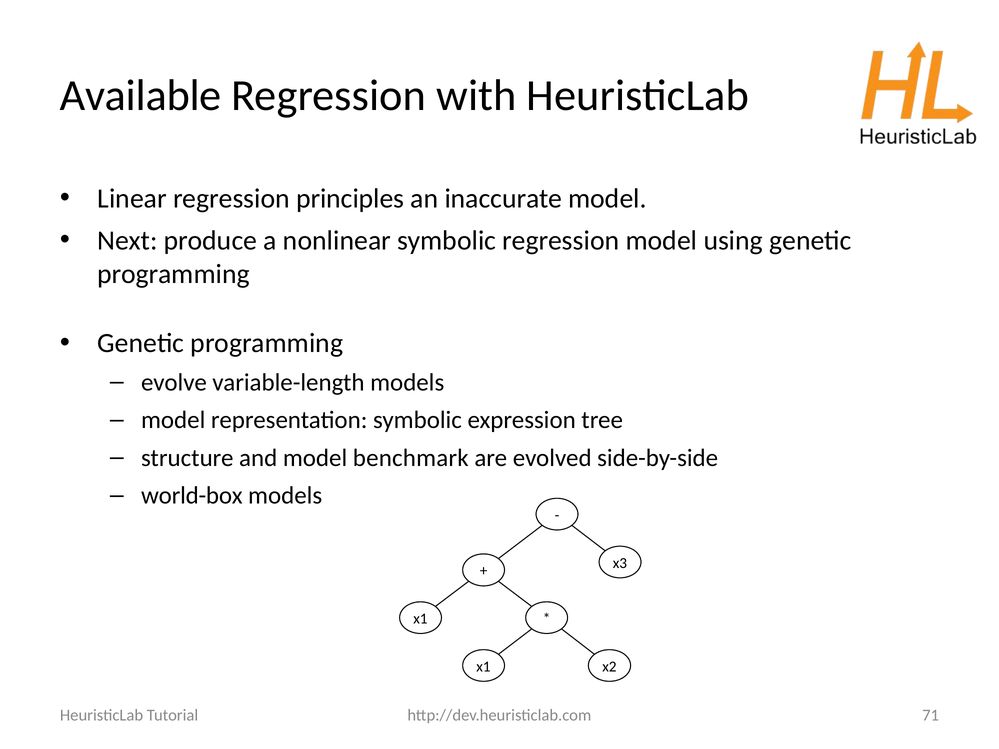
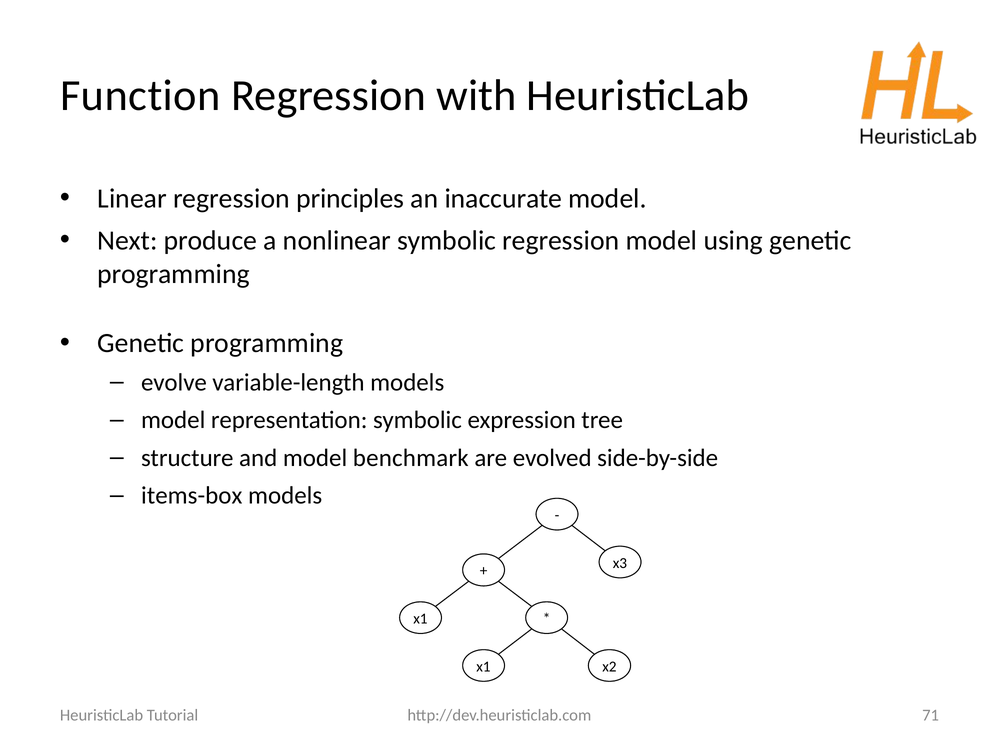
Available: Available -> Function (140, 96)
world-box: world-box -> items-box (192, 496)
